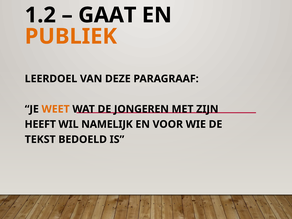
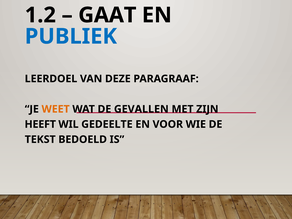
PUBLIEK colour: orange -> blue (71, 36)
JONGEREN: JONGEREN -> GEVALLEN (141, 109)
NAMELIJK: NAMELIJK -> GEDEELTE (107, 124)
